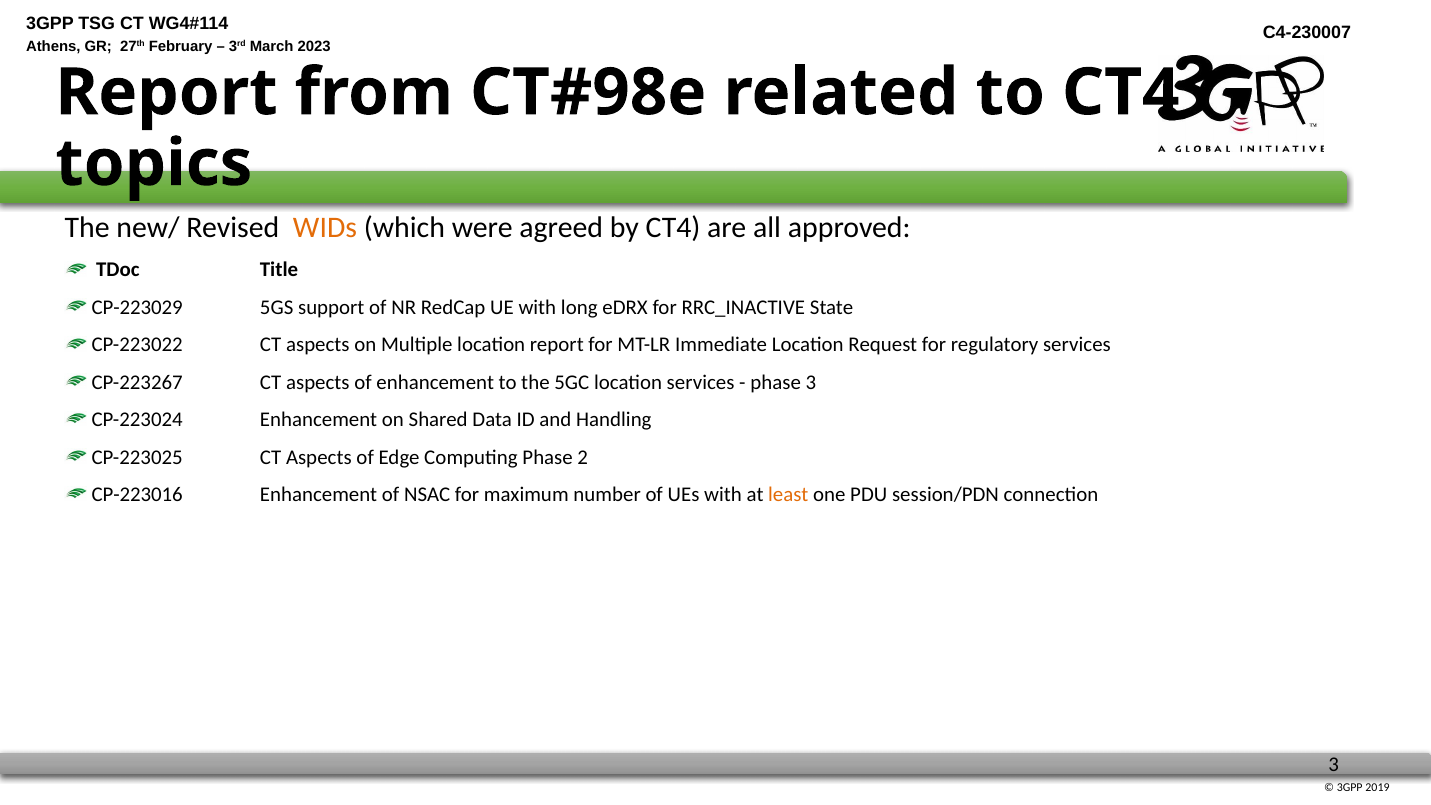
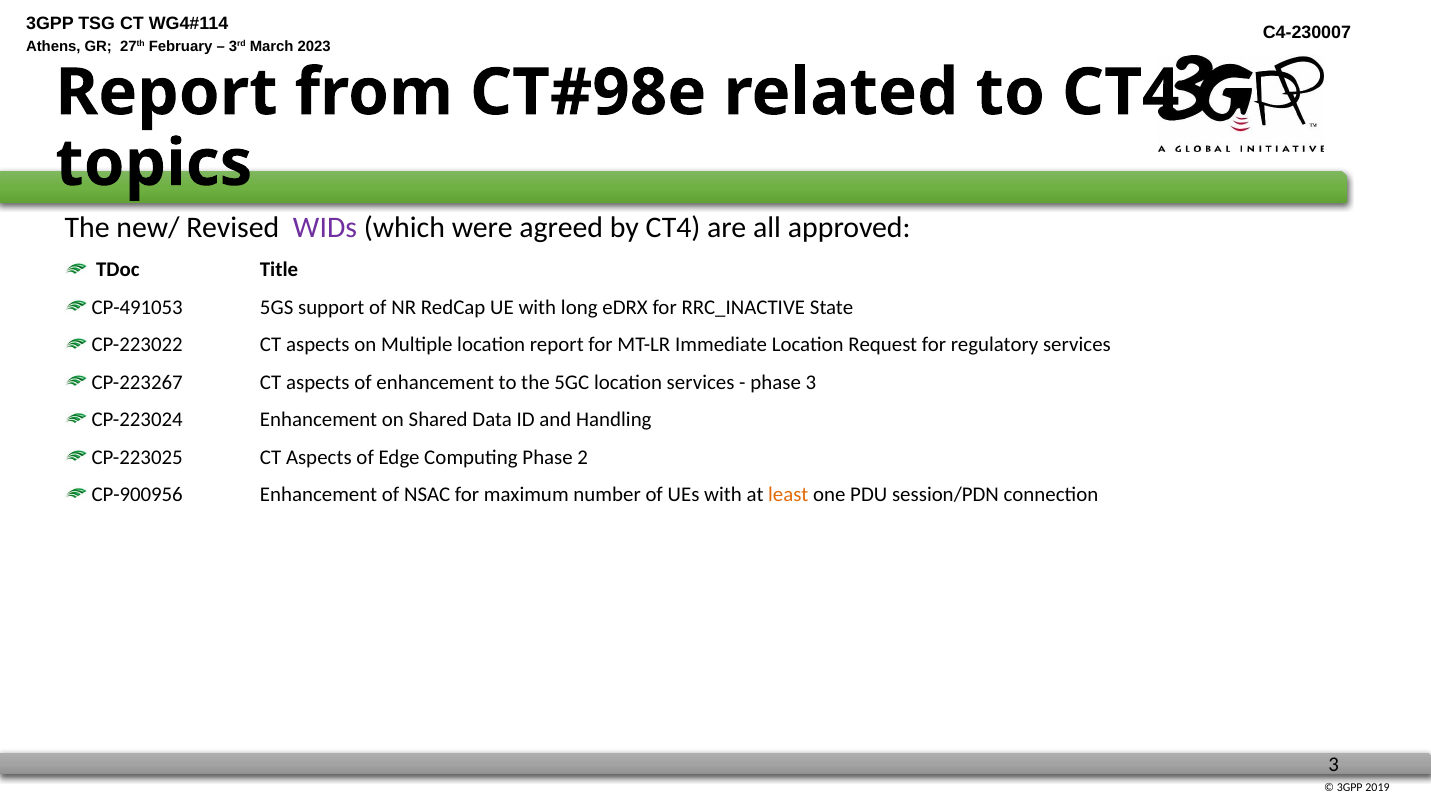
WIDs colour: orange -> purple (325, 228)
CP-223029: CP-223029 -> CP-491053 (137, 307)
CP-223016: CP-223016 -> CP-900956 (137, 495)
